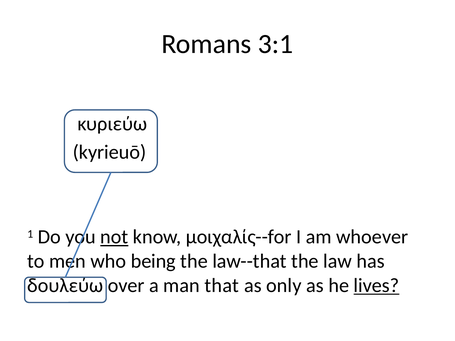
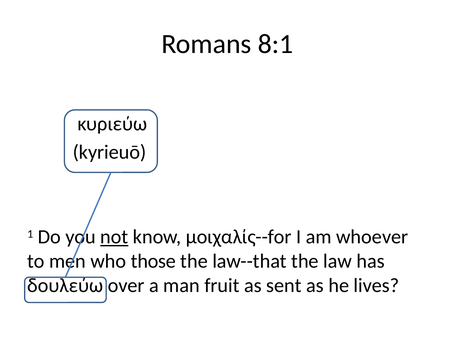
3:1: 3:1 -> 8:1 (276, 44)
being: being -> those (153, 261)
that: that -> fruit (222, 286)
only: only -> sent (284, 286)
lives underline: present -> none (376, 286)
